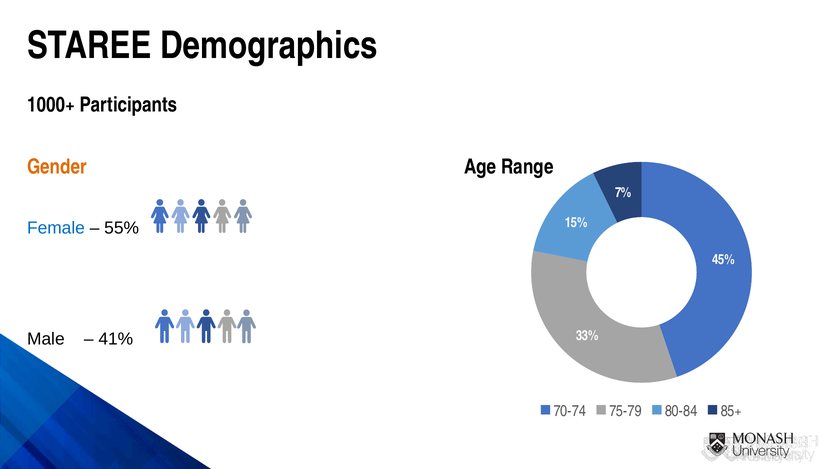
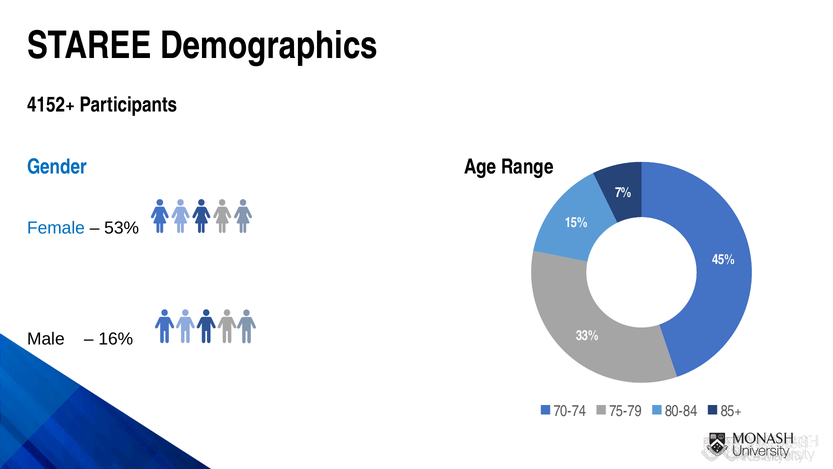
1000+: 1000+ -> 4152+ (51, 105)
Gender colour: orange -> blue (57, 167)
55%: 55% -> 53% (122, 228)
41%: 41% -> 16% (116, 339)
